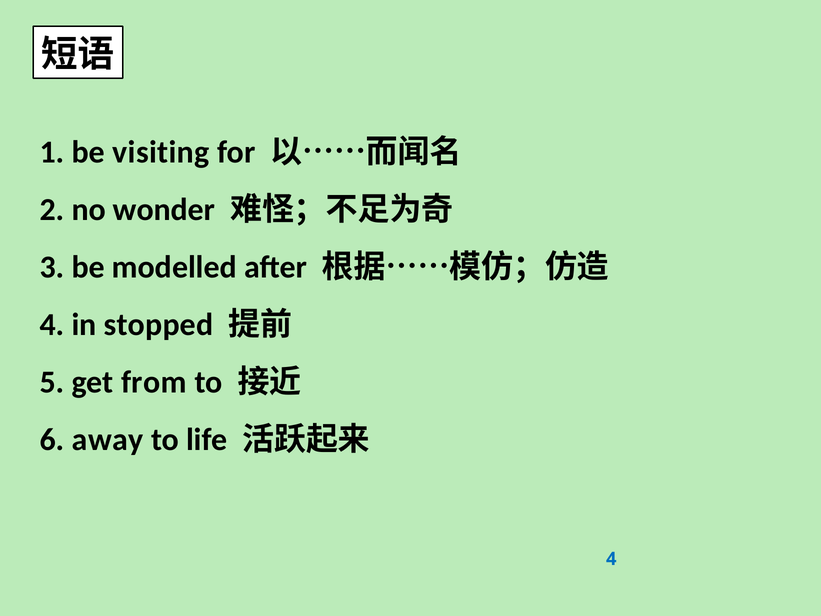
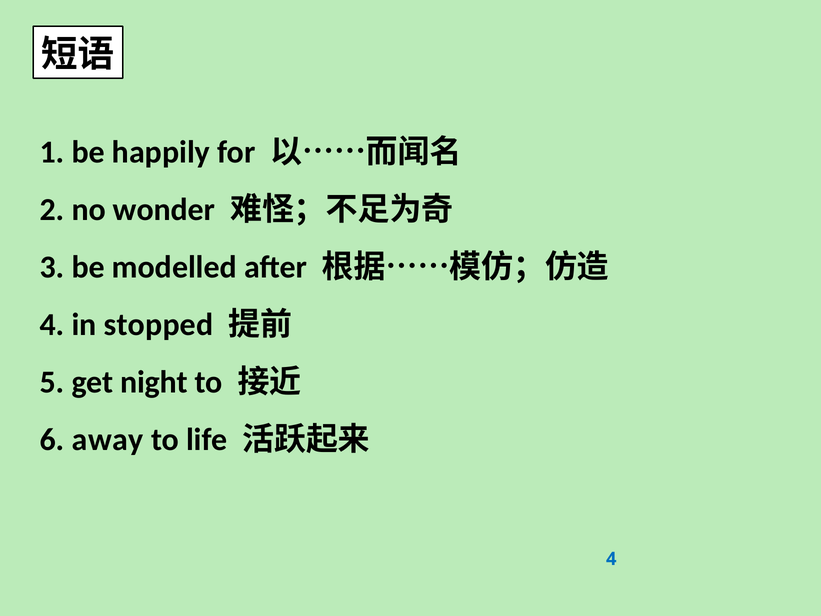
visiting: visiting -> happily (161, 152)
from: from -> night (154, 382)
